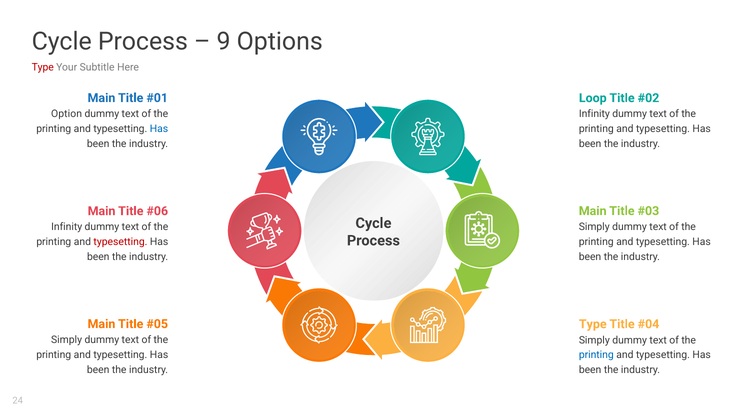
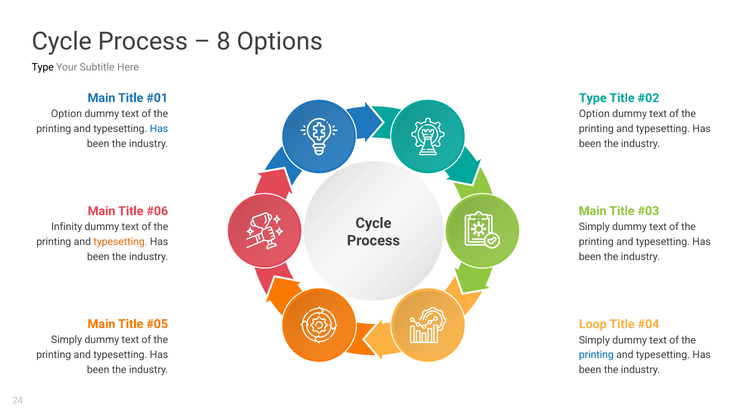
9: 9 -> 8 (224, 42)
Type colour: red -> black (43, 67)
Loop: Loop -> Type (593, 98)
Infinity: Infinity -> Option (594, 114)
typesetting colour: red -> orange (120, 242)
Type: Type -> Loop (593, 324)
